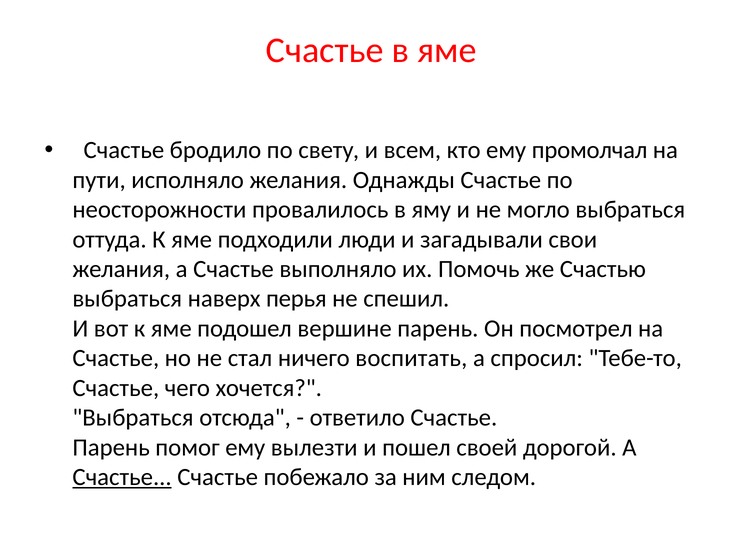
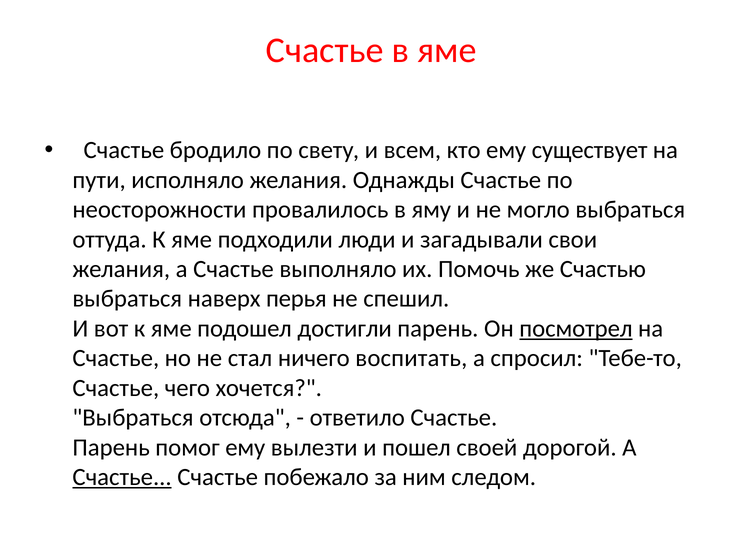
промолчал: промолчал -> существует (590, 150)
вершине: вершине -> достигли (345, 329)
посмотрел underline: none -> present (576, 329)
